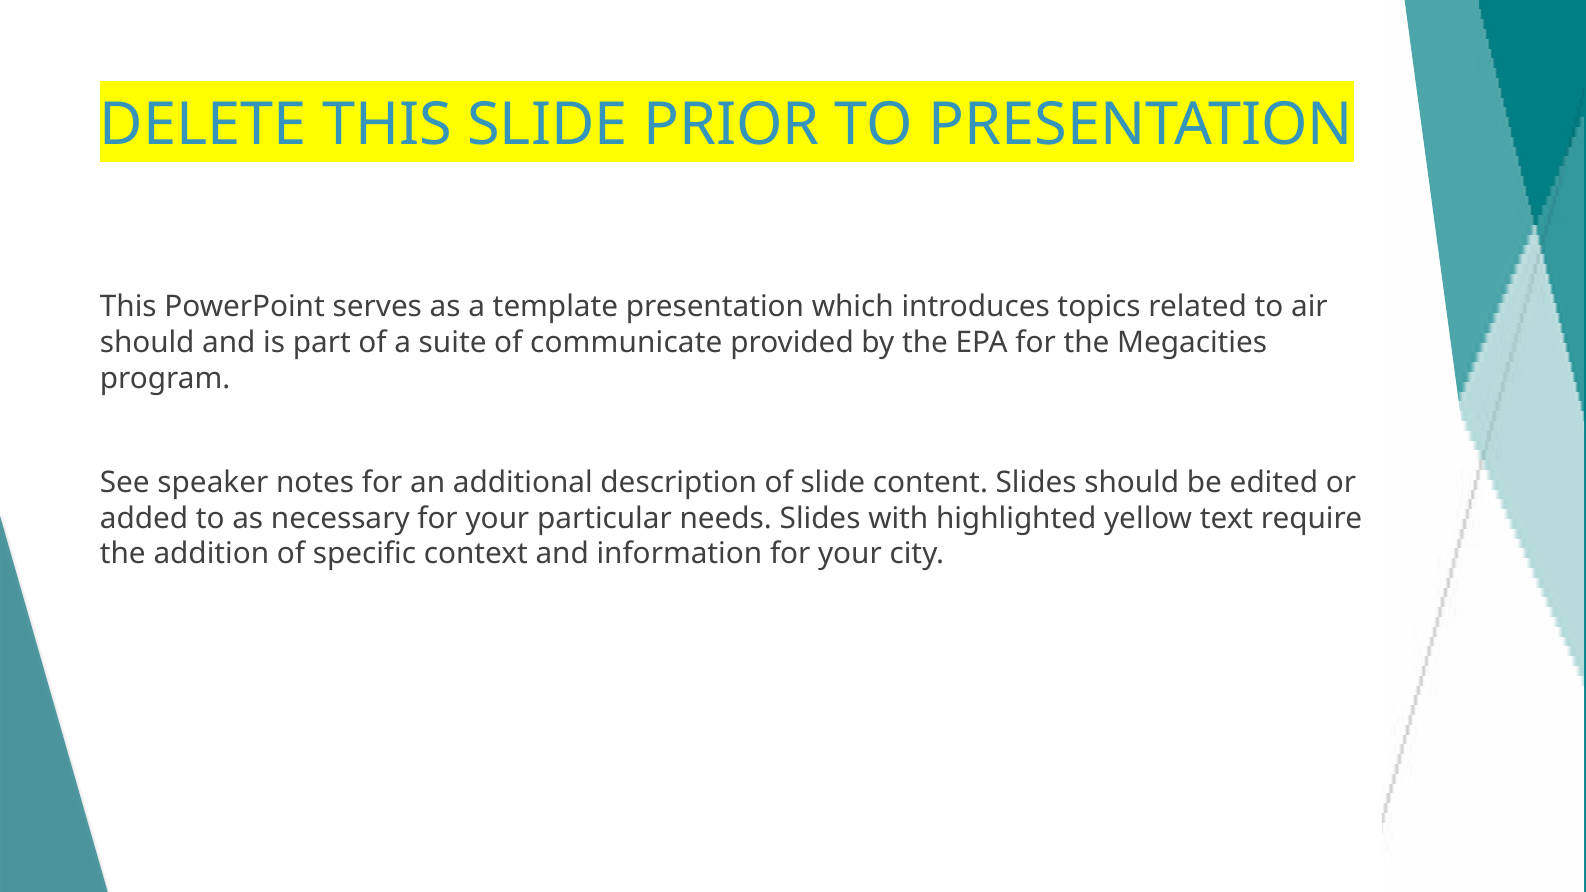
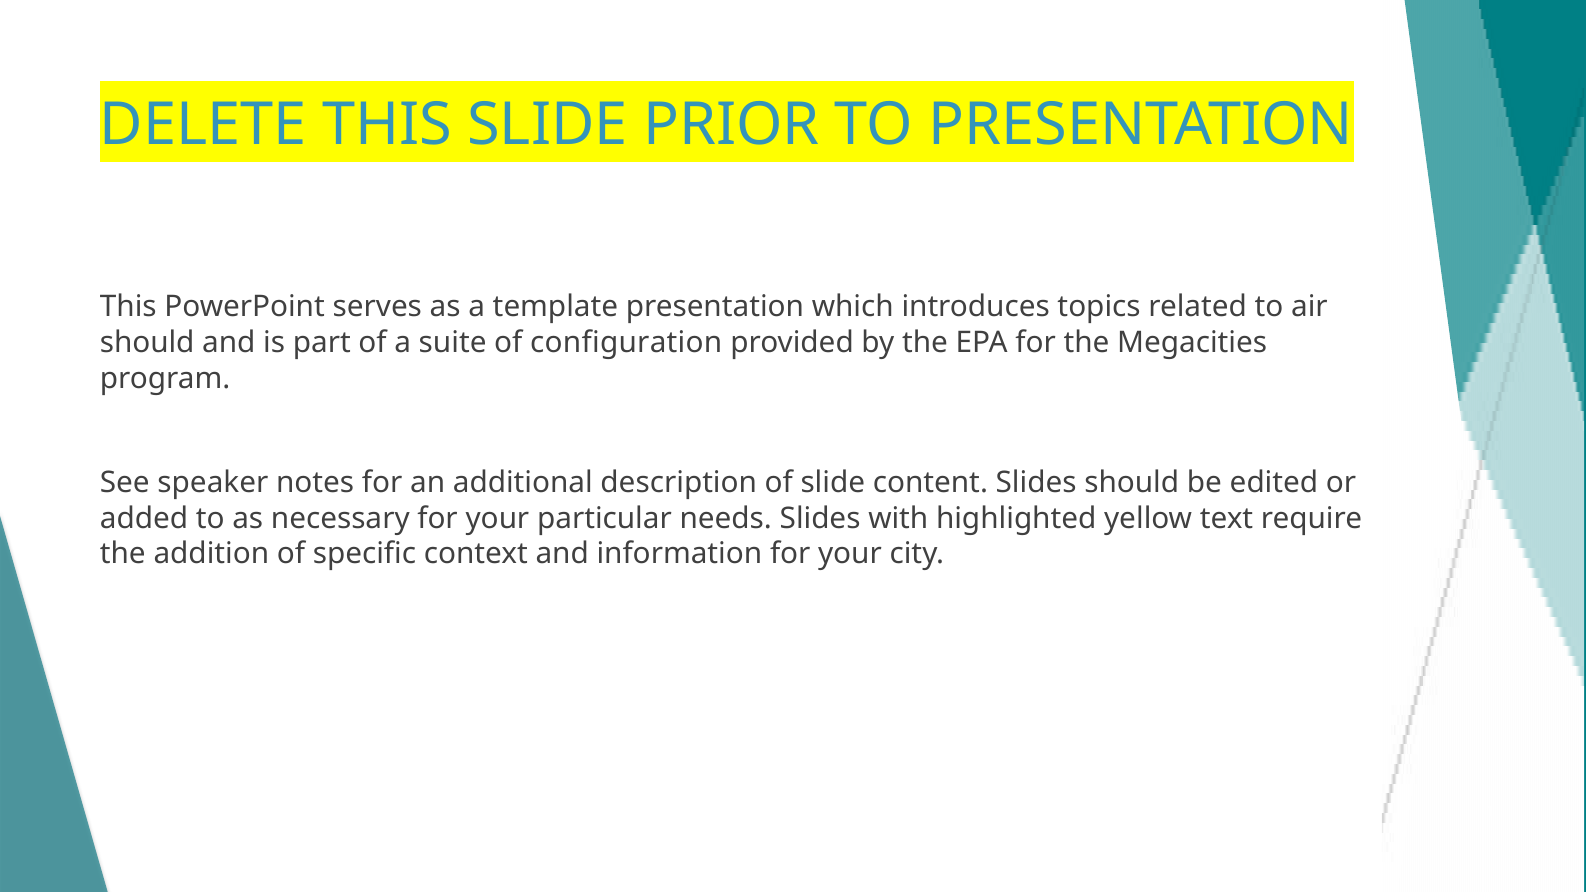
communicate: communicate -> configuration (626, 343)
